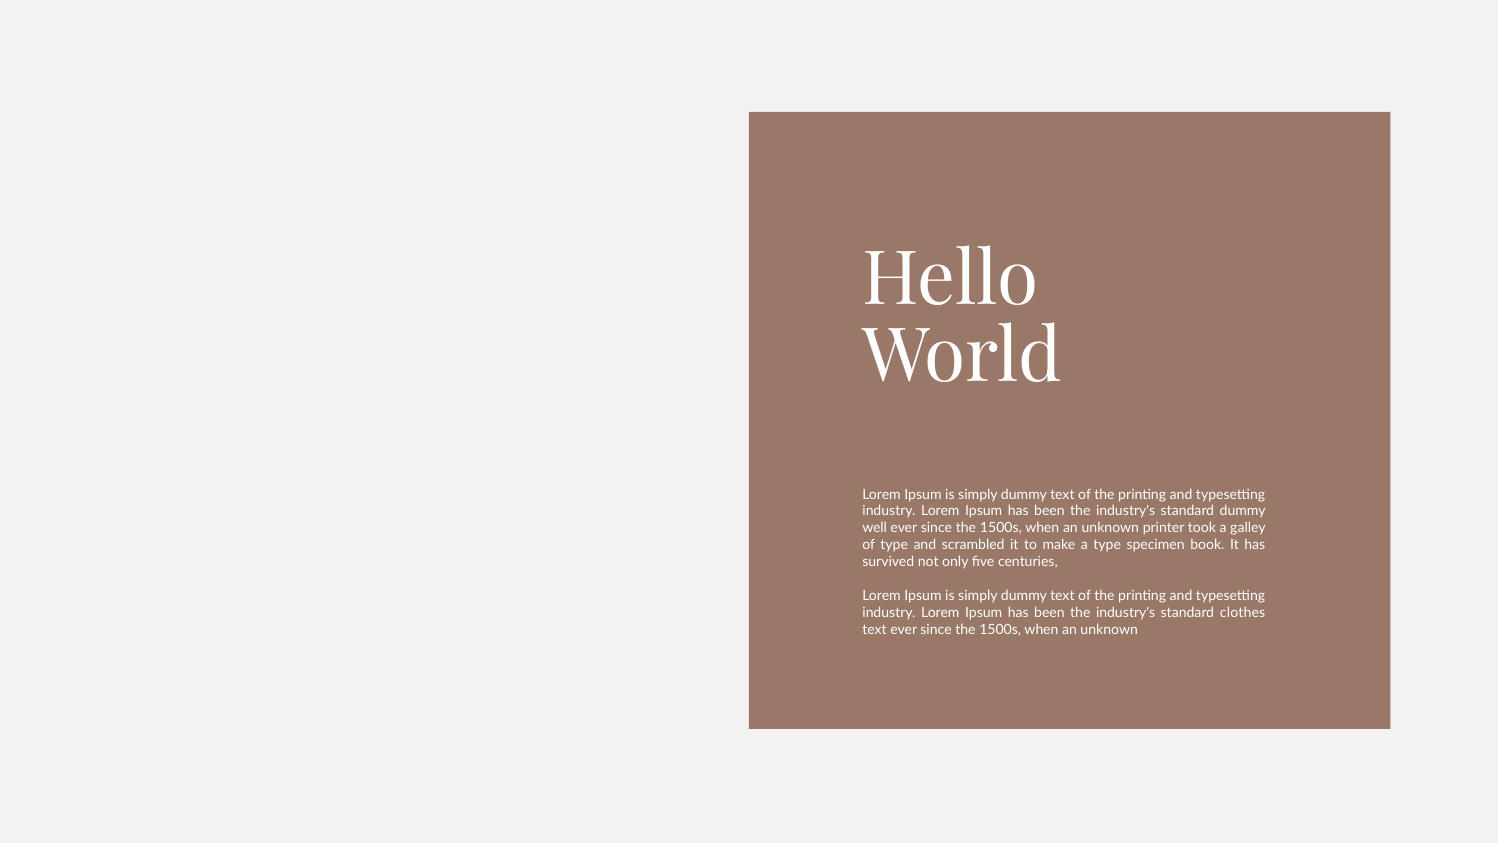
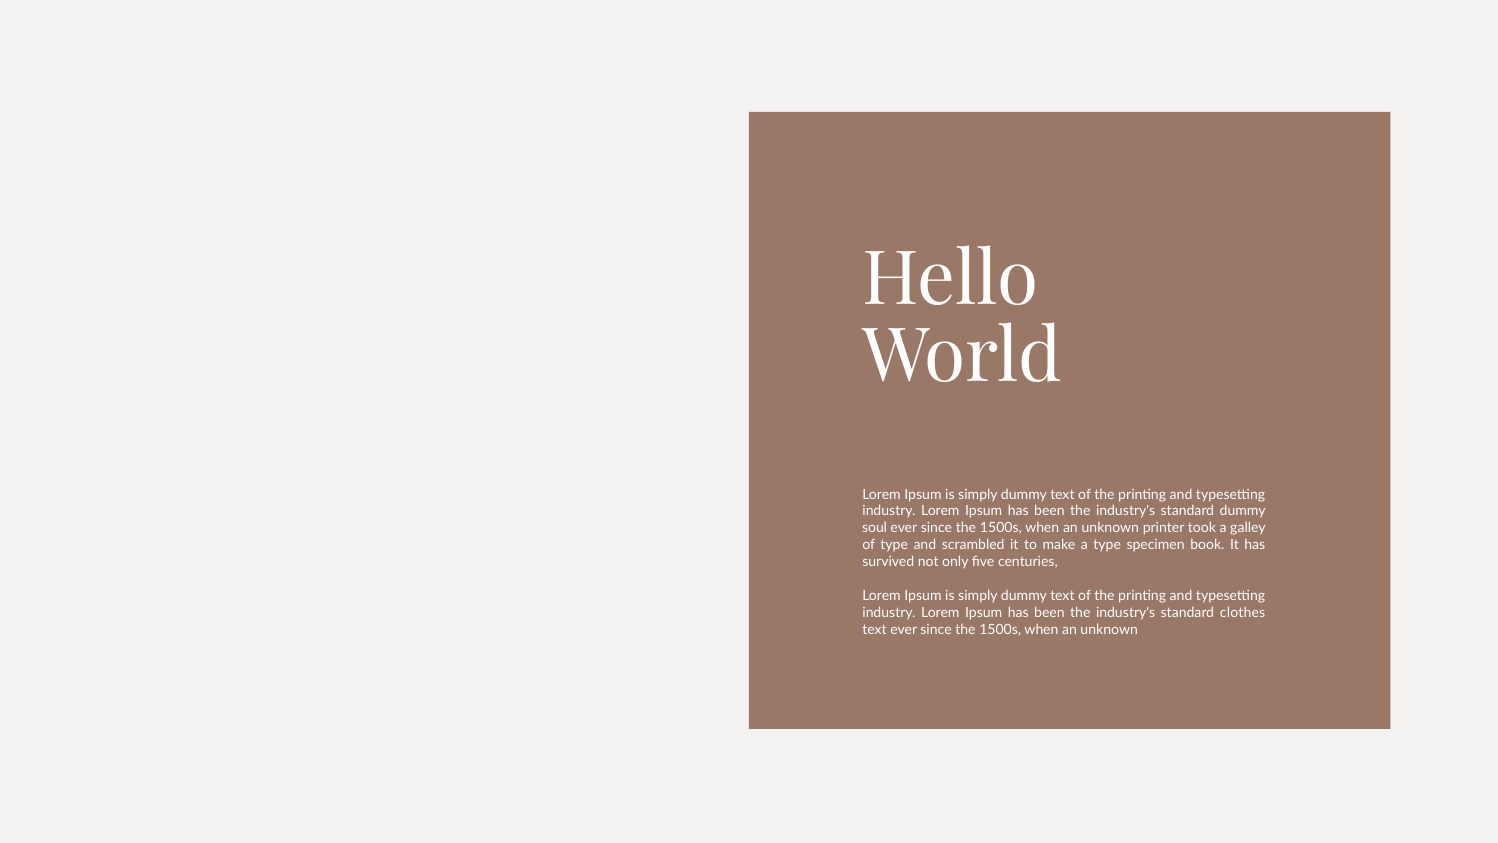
well: well -> soul (875, 528)
